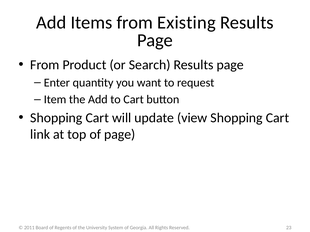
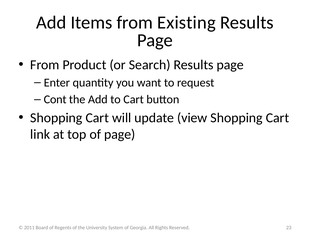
Item: Item -> Cont (55, 100)
